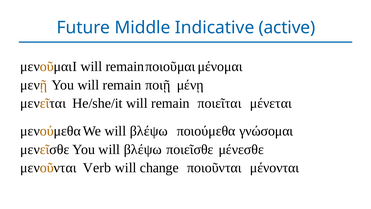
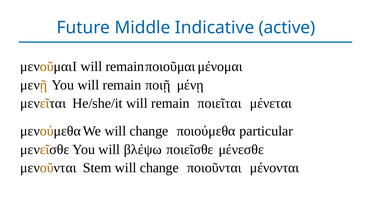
βλέψω: βλέψω -> change (149, 131)
γνώσομαι: γνώσομαι -> particular (266, 131)
Verb: Verb -> Stem (97, 168)
